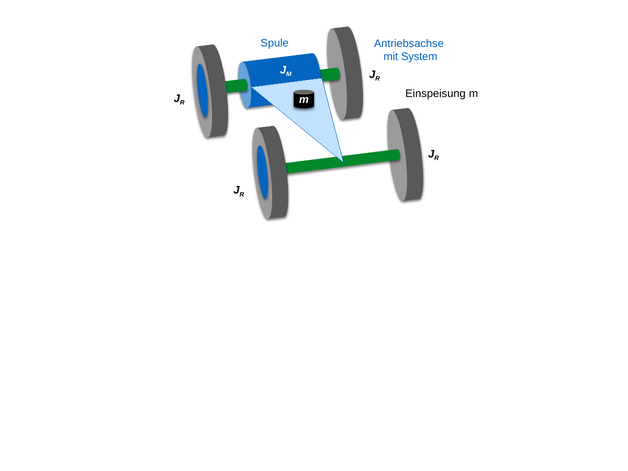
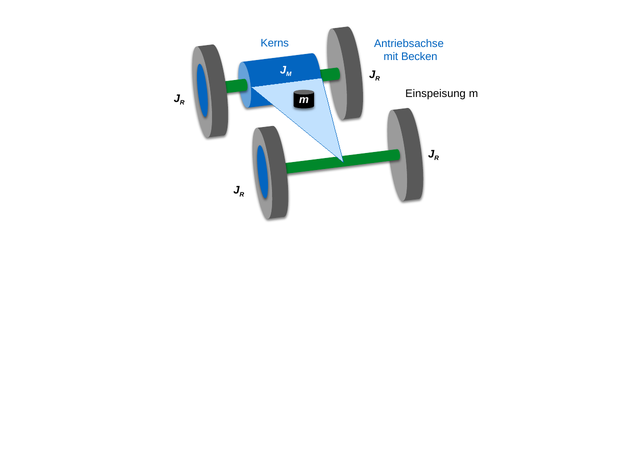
Spule: Spule -> Kerns (275, 43)
System: System -> Becken (419, 57)
